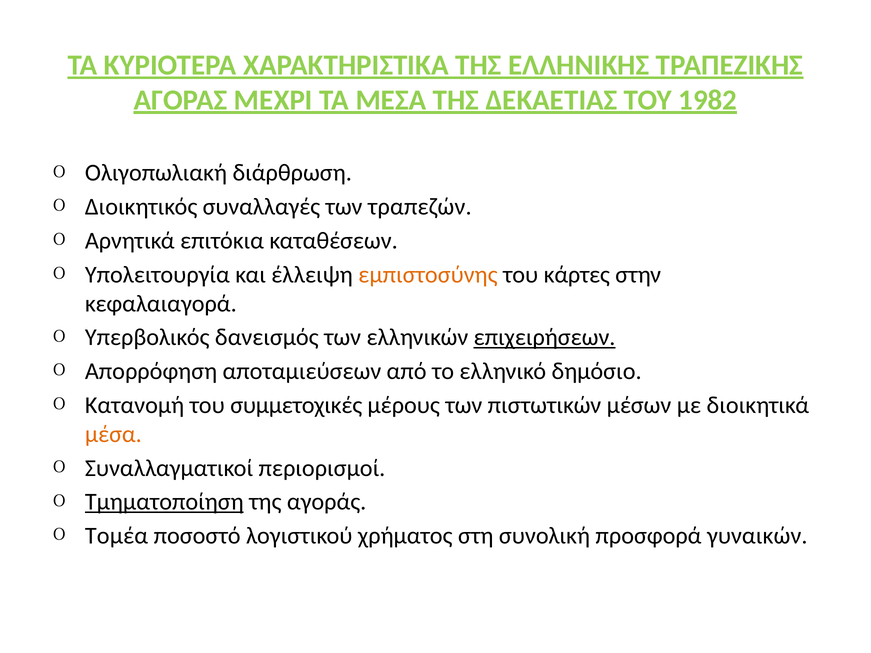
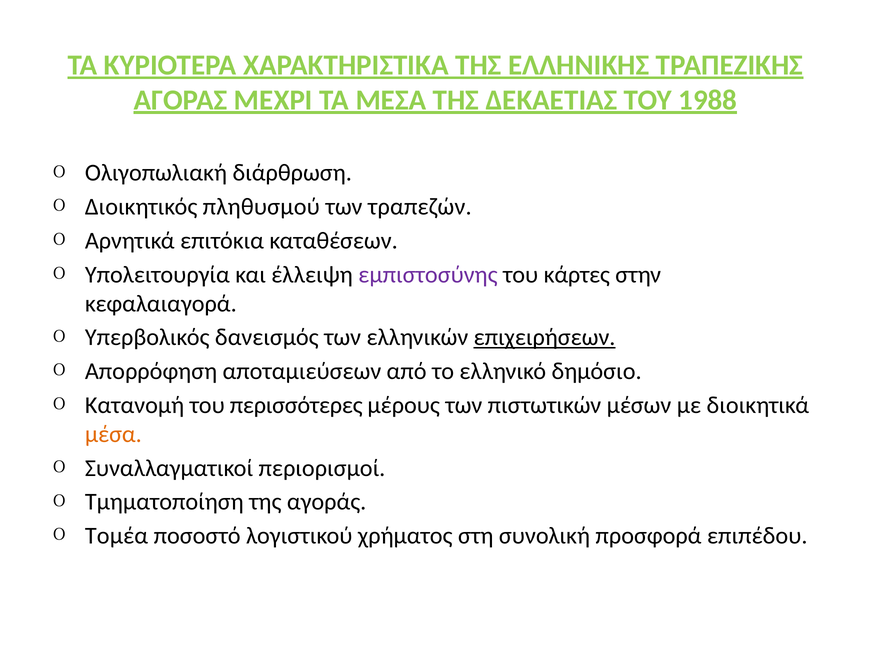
1982: 1982 -> 1988 (708, 100)
συναλλαγές: συναλλαγές -> πληθυσμού (261, 207)
εμπιστοσύνης colour: orange -> purple (428, 275)
συμμετοχικές: συμμετοχικές -> περισσότερες (296, 405)
Τμηματοποίηση underline: present -> none (164, 502)
γυναικών: γυναικών -> επιπέδου (757, 536)
